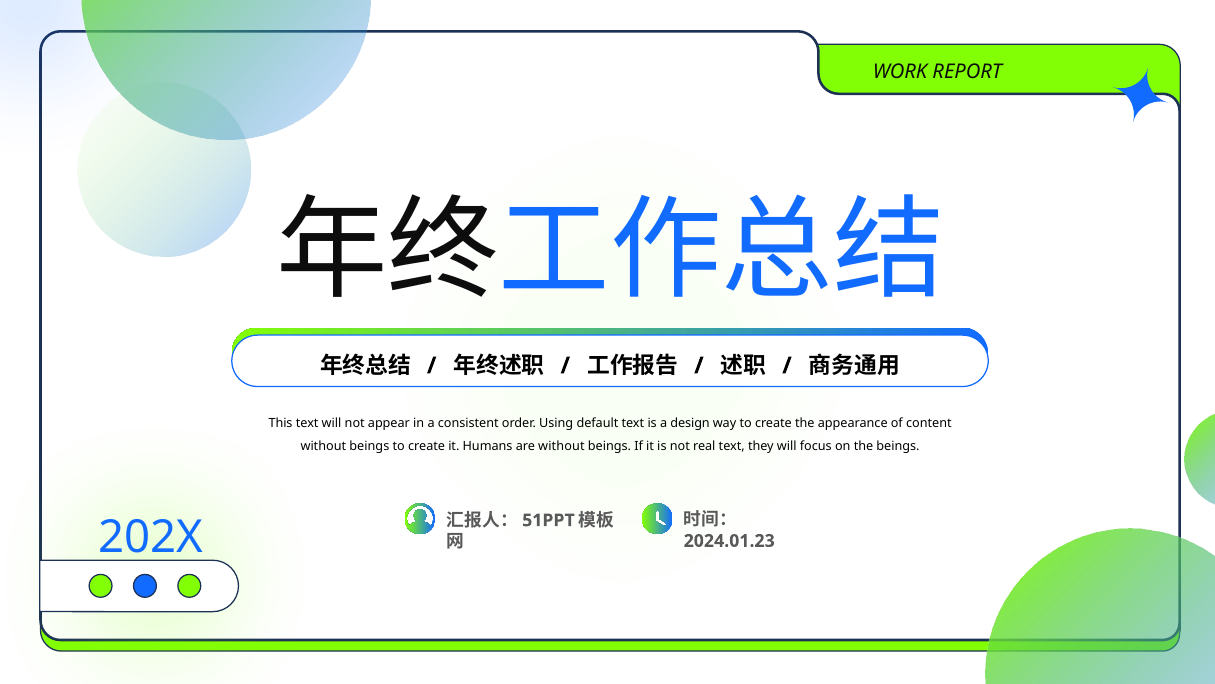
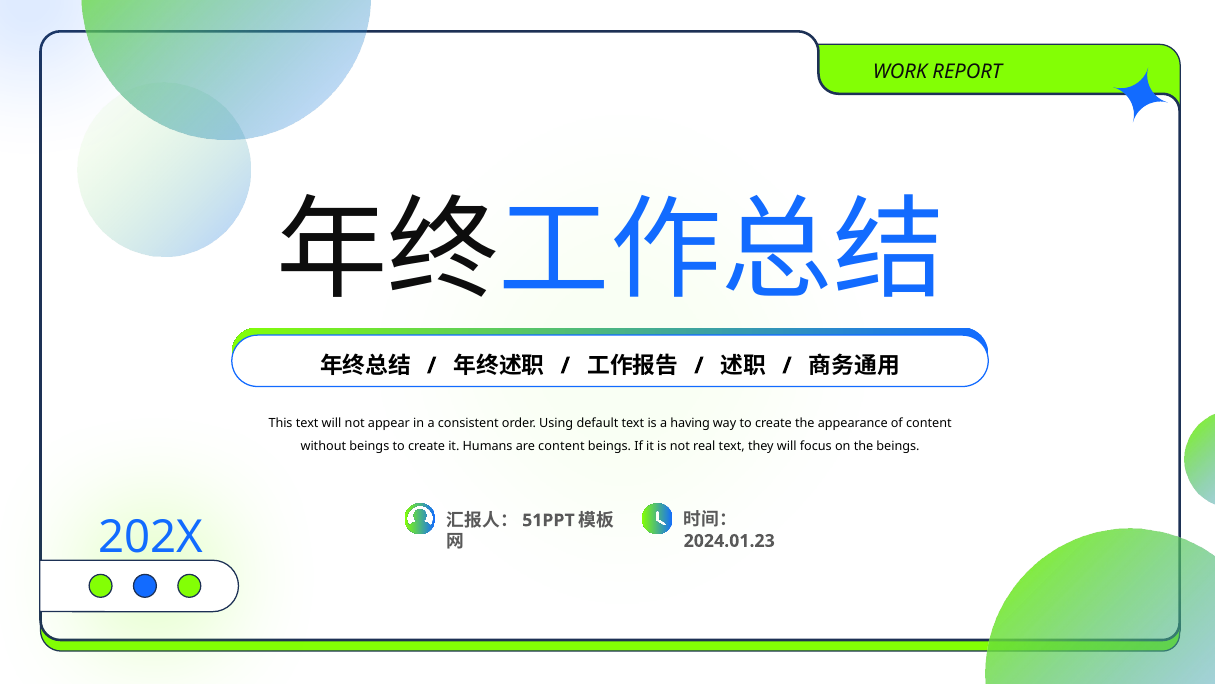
design: design -> having (690, 423)
are without: without -> content (561, 446)
